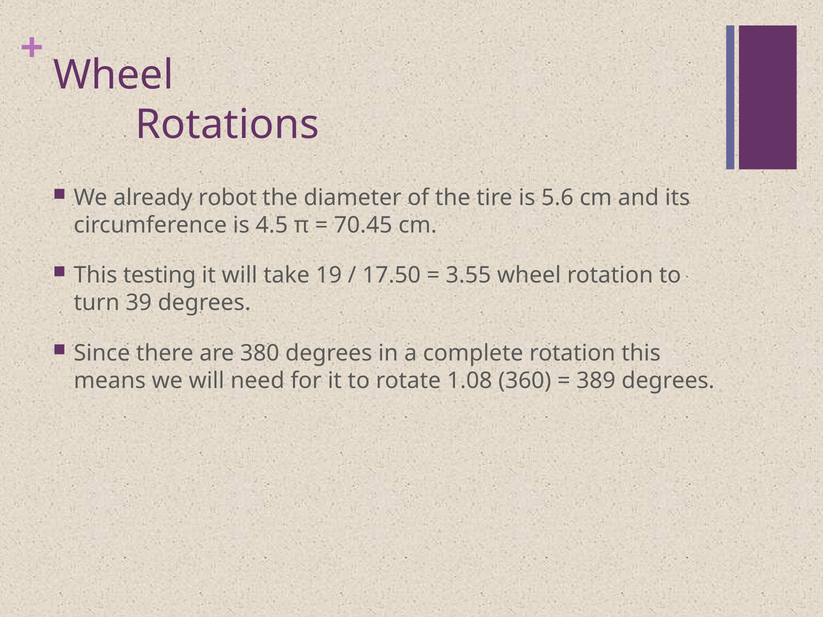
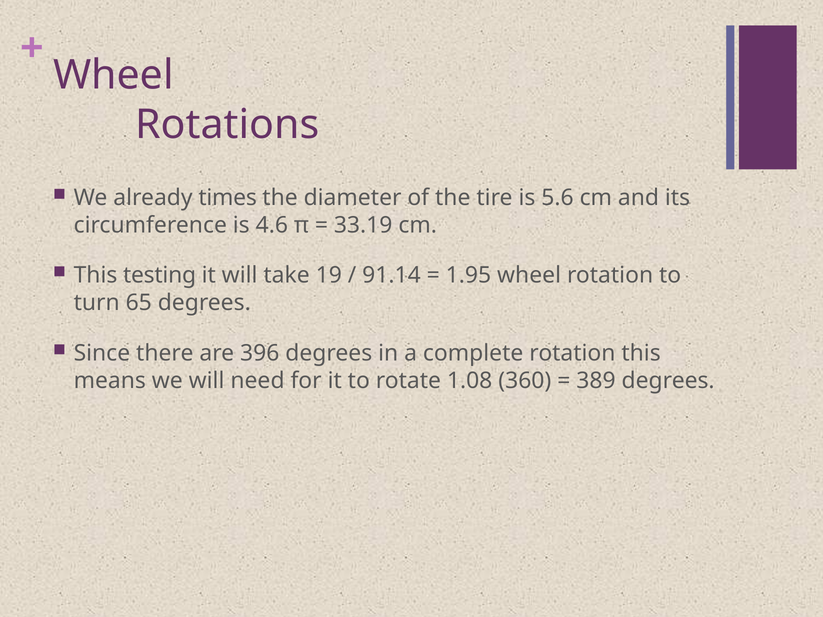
robot: robot -> times (228, 198)
4.5: 4.5 -> 4.6 (272, 225)
70.45: 70.45 -> 33.19 (363, 225)
17.50: 17.50 -> 91.14 (392, 276)
3.55: 3.55 -> 1.95 (468, 276)
39: 39 -> 65 (139, 303)
380: 380 -> 396 (260, 353)
